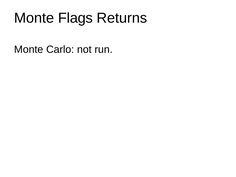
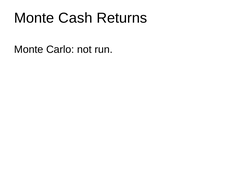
Flags: Flags -> Cash (75, 18)
